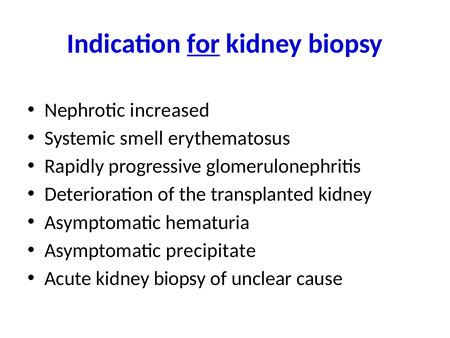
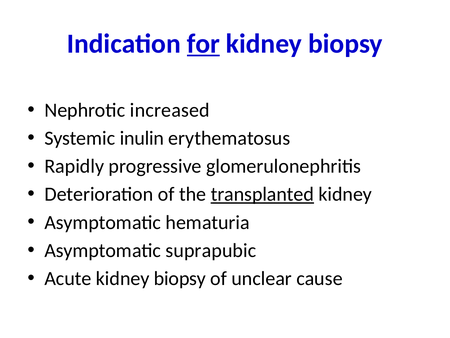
smell: smell -> inulin (142, 138)
transplanted underline: none -> present (262, 194)
precipitate: precipitate -> suprapubic (211, 250)
